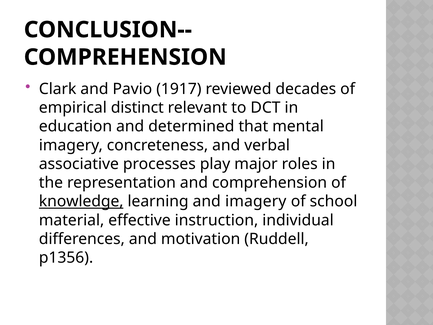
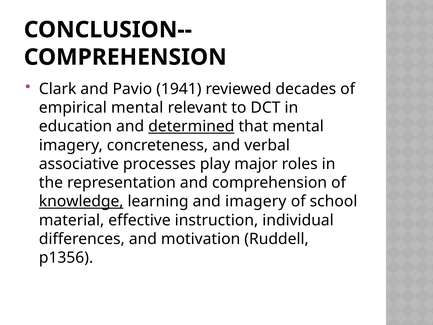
1917: 1917 -> 1941 (179, 89)
empirical distinct: distinct -> mental (137, 108)
determined underline: none -> present (191, 126)
